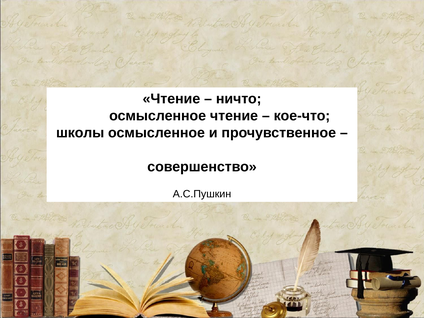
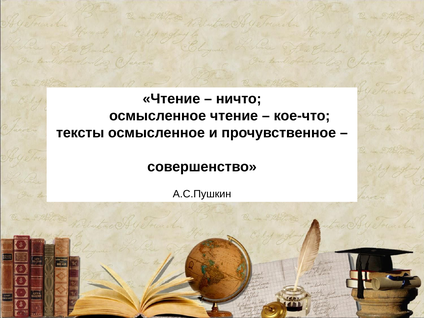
школы: школы -> тексты (80, 133)
